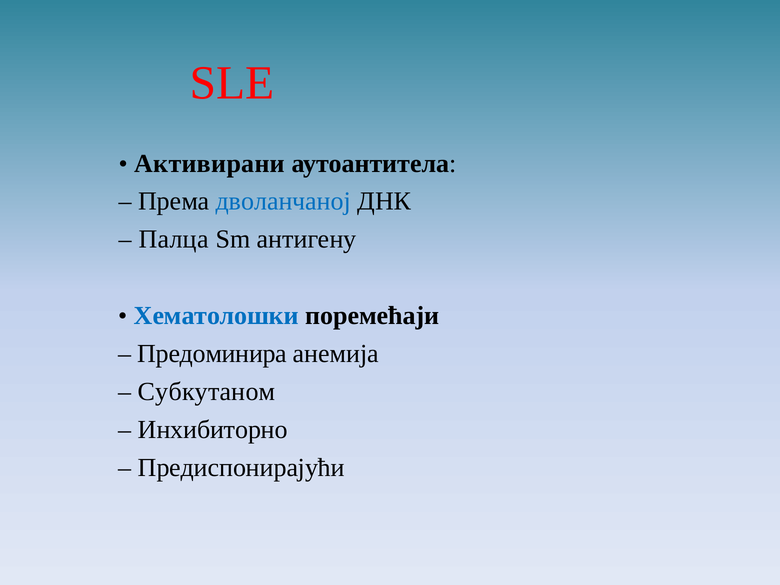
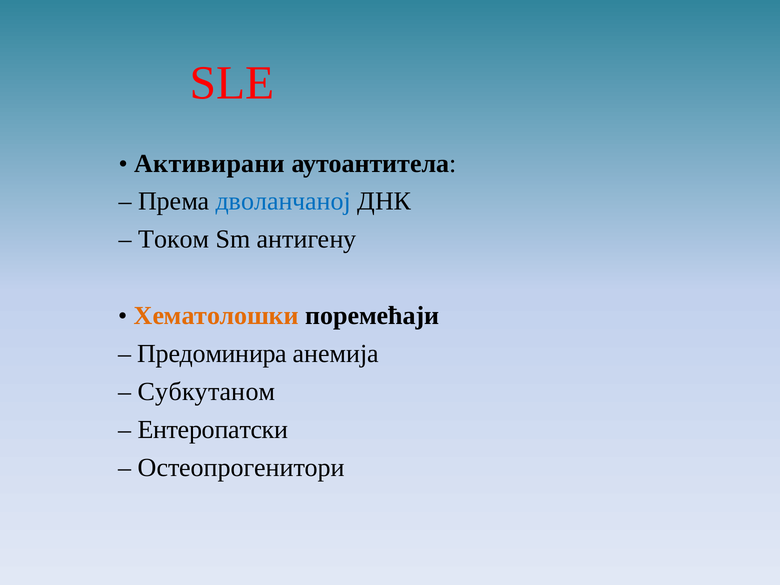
Палца: Палца -> Током (174, 239)
Хематолошки colour: blue -> orange (216, 315)
Инхибиторно: Инхибиторно -> Ентеропатски (213, 430)
Предиспонирајући: Предиспонирајући -> Остеопрогенитори (241, 468)
